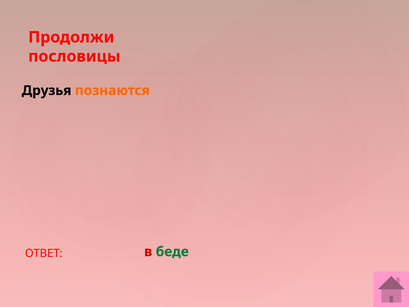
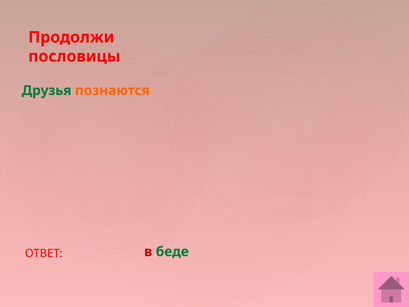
Друзья colour: black -> green (47, 90)
